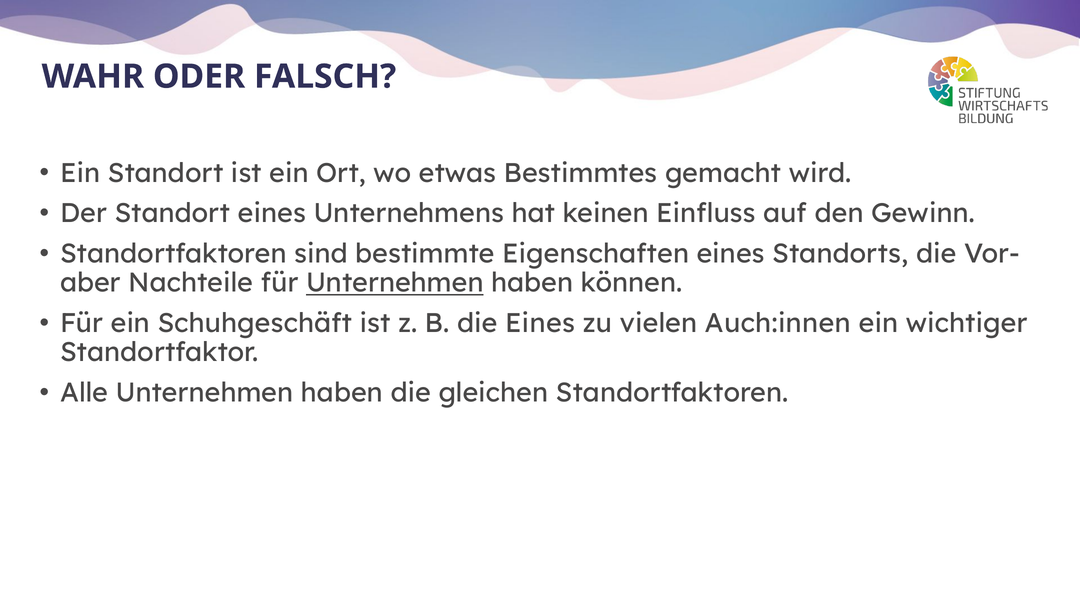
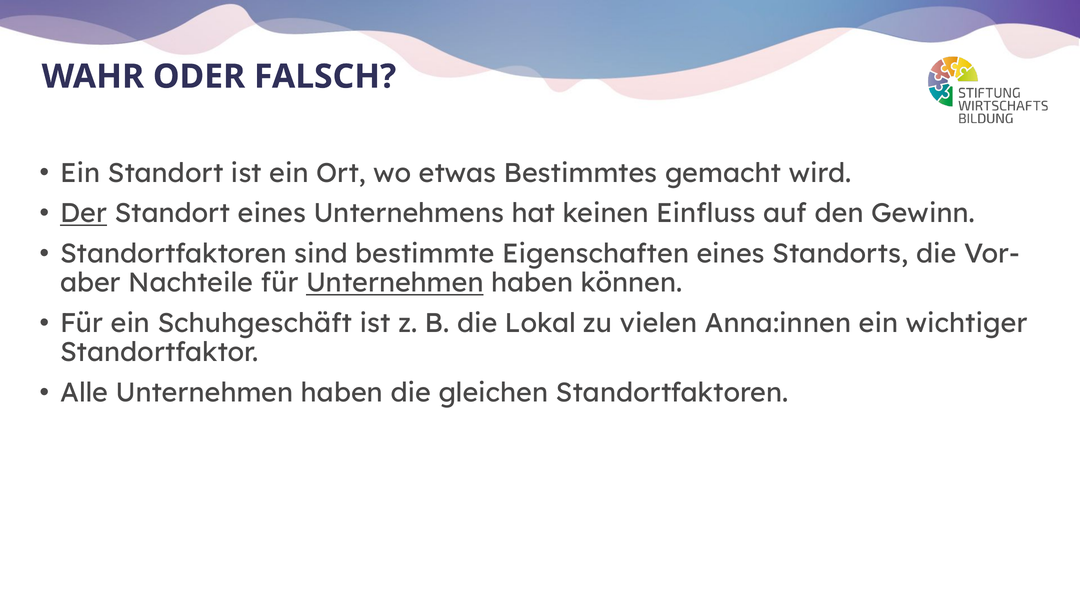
Der underline: none -> present (84, 214)
die Eines: Eines -> Lokal (540, 324)
Auch:innen: Auch:innen -> Anna:innen (778, 324)
